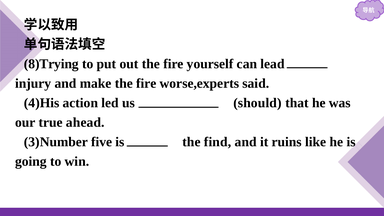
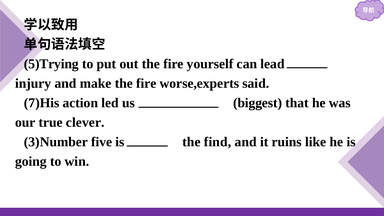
8)Trying: 8)Trying -> 5)Trying (51, 64)
4)His: 4)His -> 7)His (42, 103)
should: should -> biggest (258, 103)
ahead: ahead -> clever (85, 122)
